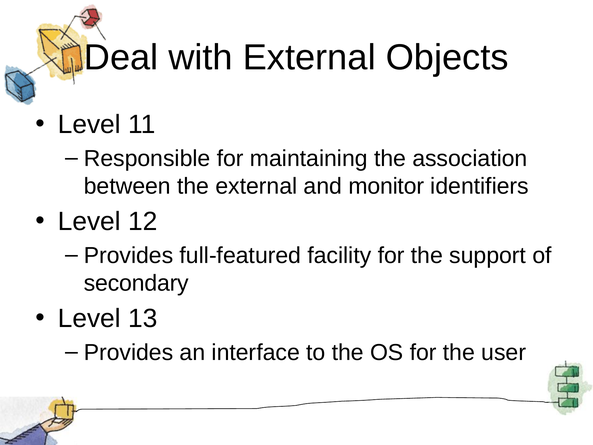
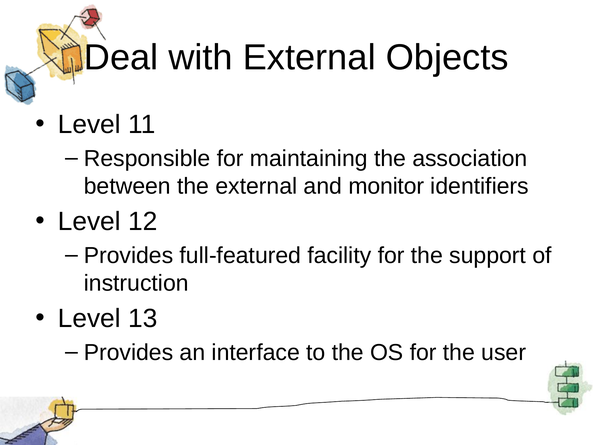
secondary: secondary -> instruction (136, 283)
